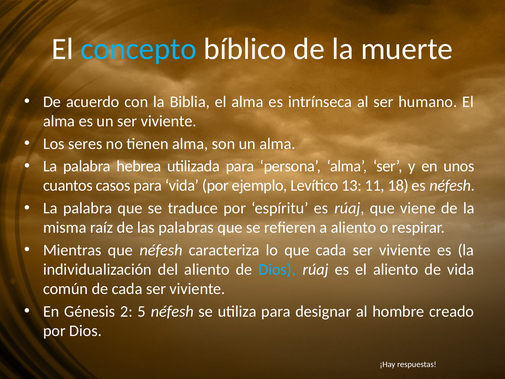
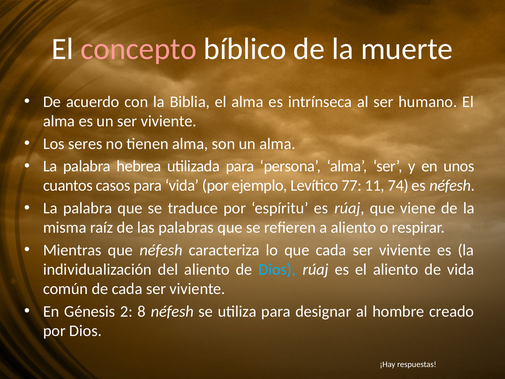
concepto colour: light blue -> pink (139, 49)
13: 13 -> 77 (352, 186)
18: 18 -> 74 (398, 186)
5: 5 -> 8 (142, 311)
